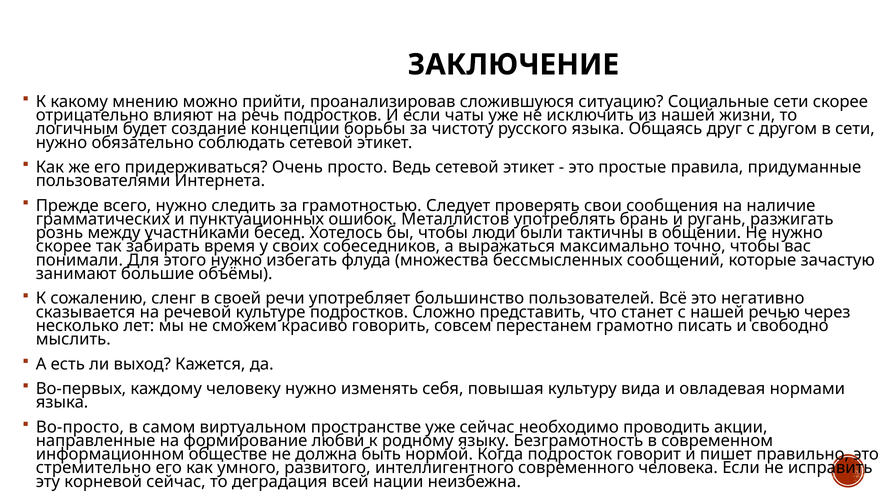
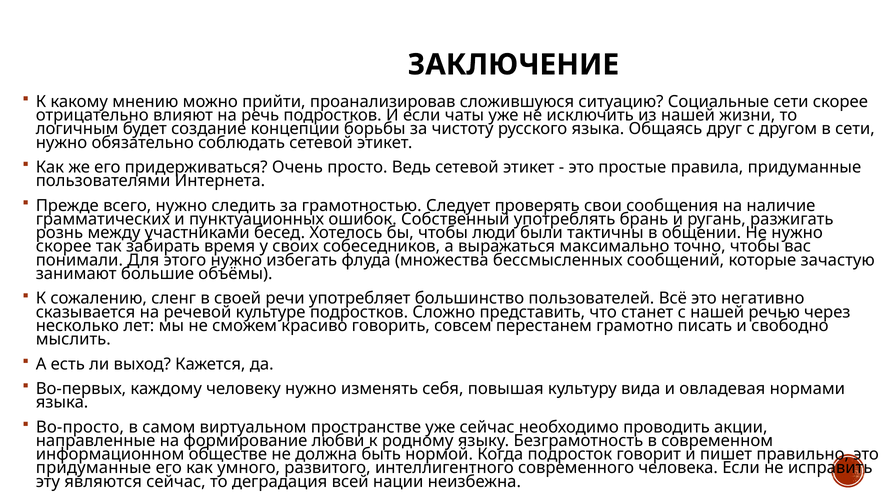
Металлистов: Металлистов -> Собственный (455, 219)
стремительно: стремительно -> придуманные (93, 468)
корневой: корневой -> являются (103, 482)
